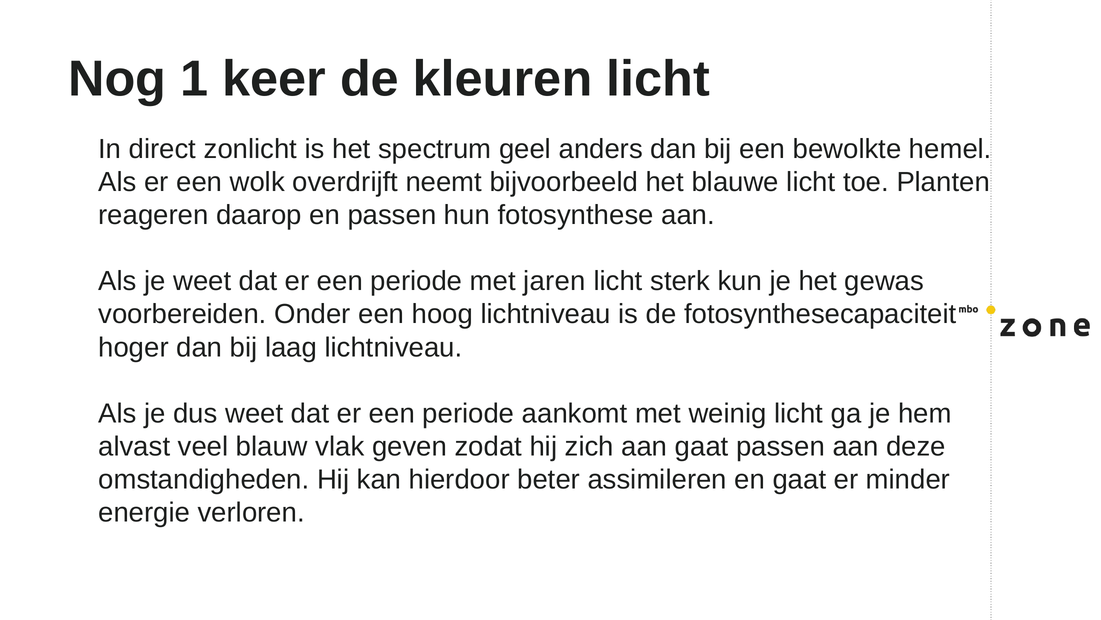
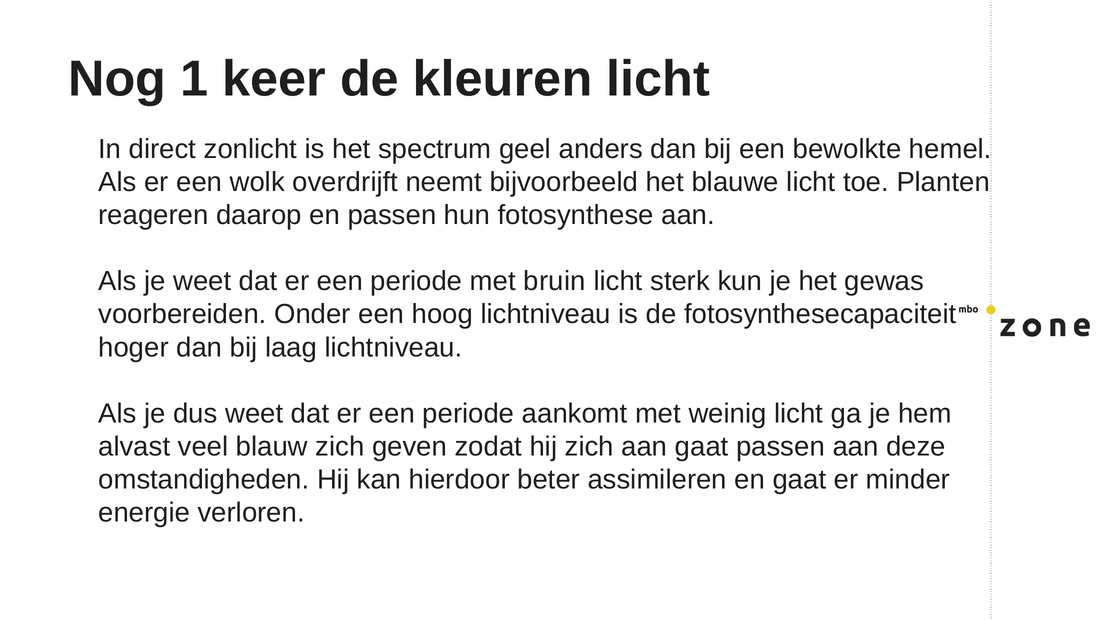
jaren: jaren -> bruin (555, 281)
blauw vlak: vlak -> zich (340, 446)
